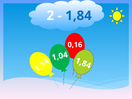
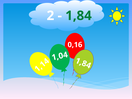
1,84 colour: blue -> green (79, 16)
